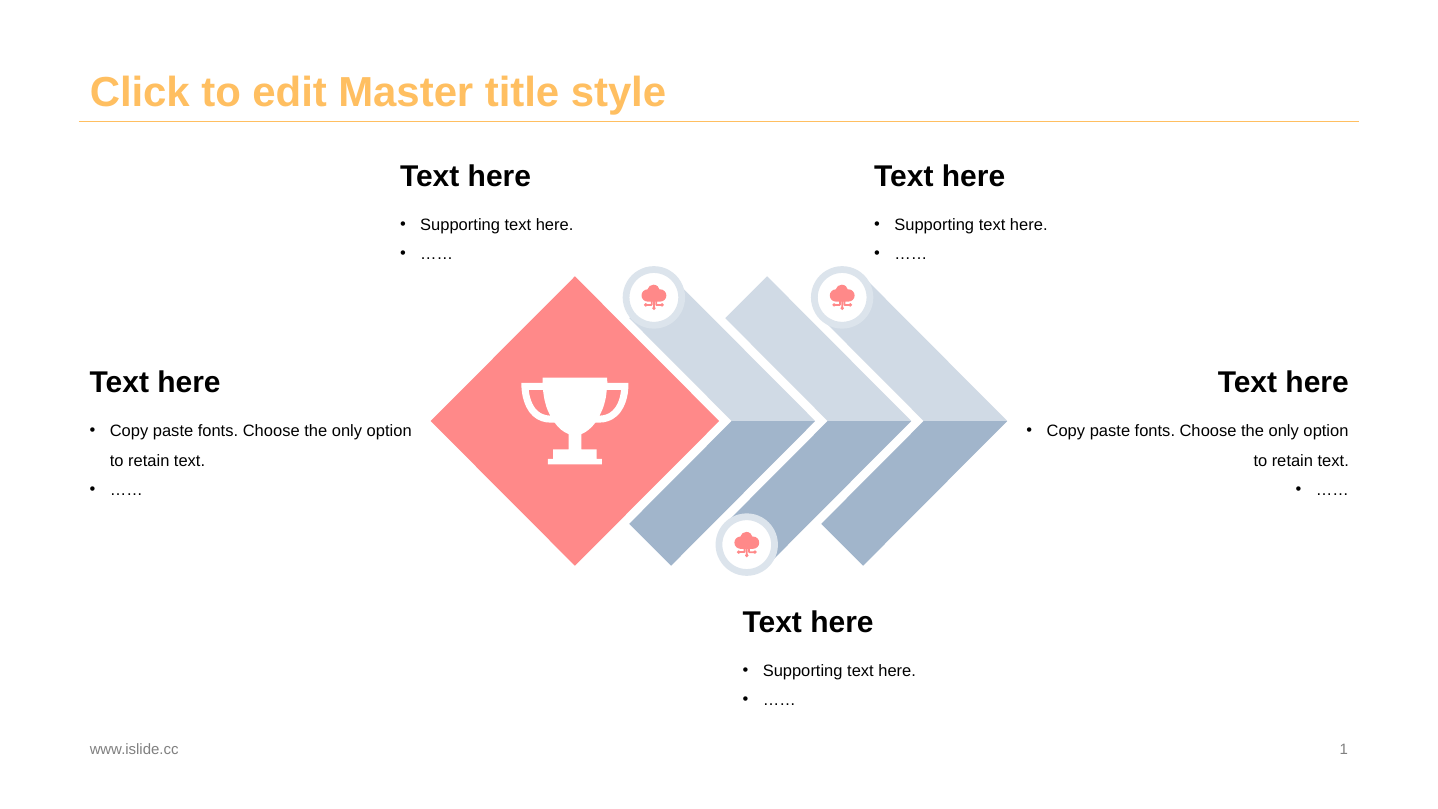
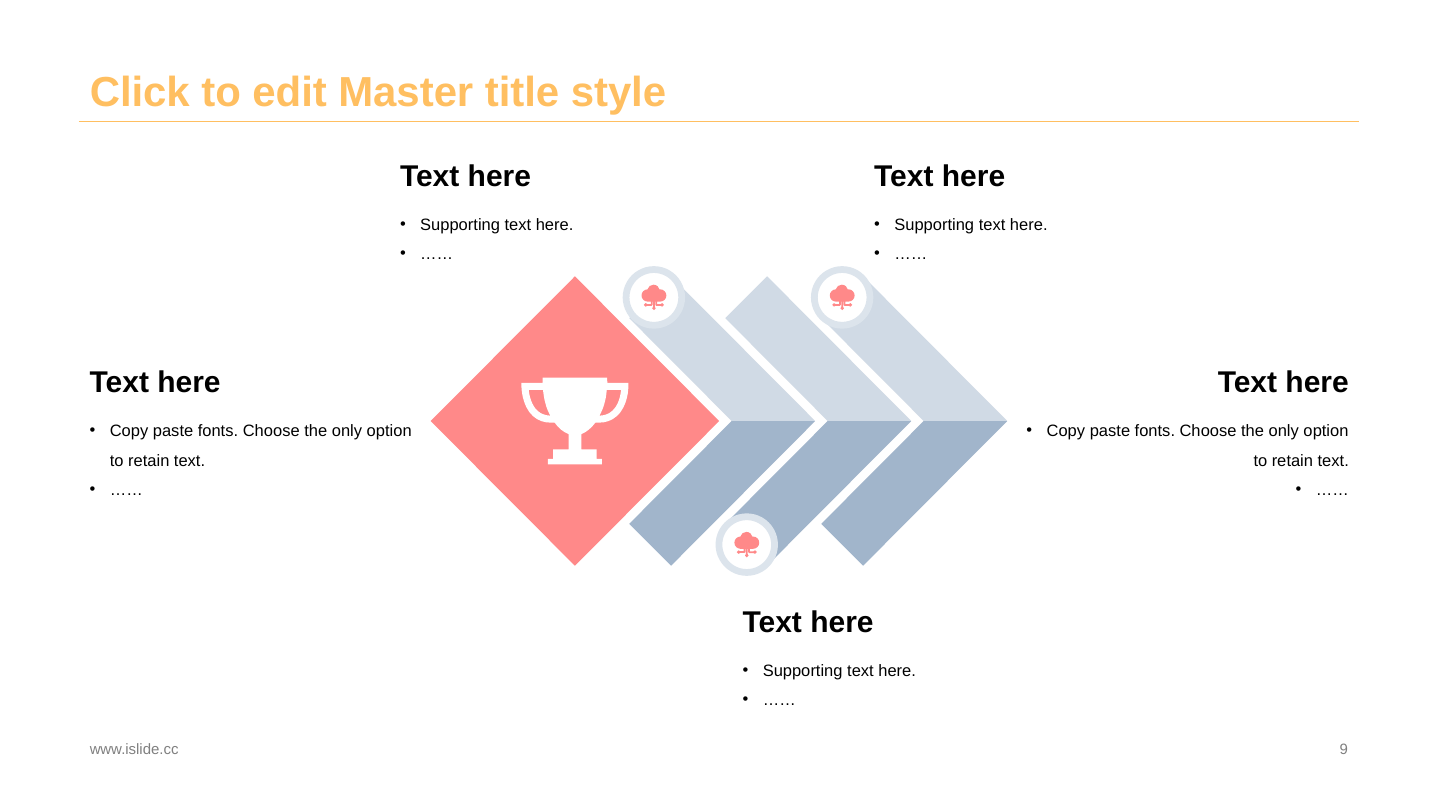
1: 1 -> 9 (1344, 749)
